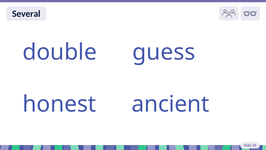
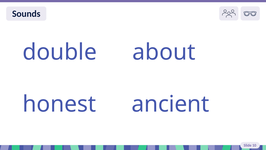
Several: Several -> Sounds (26, 14)
guess: guess -> about (164, 52)
